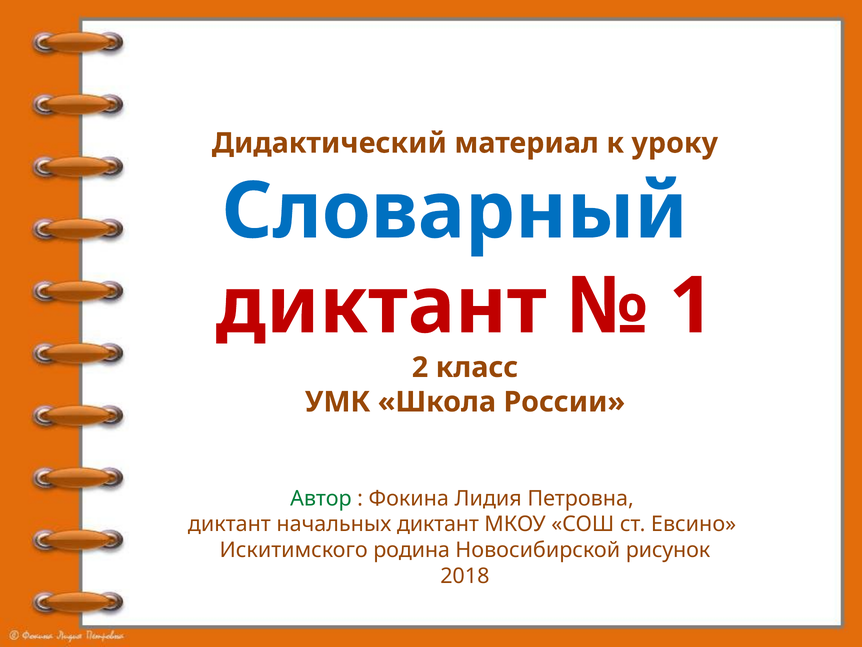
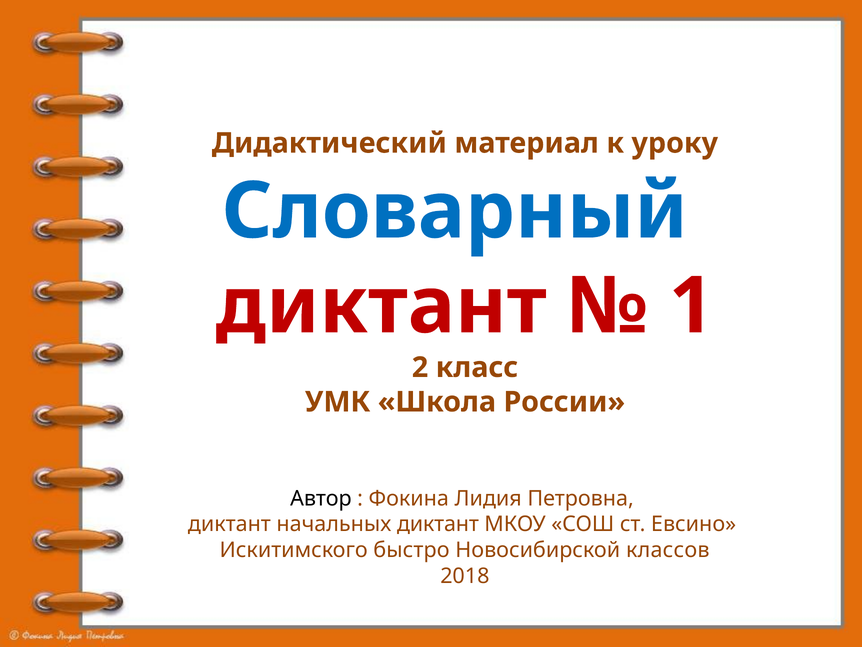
Автор colour: green -> black (321, 498)
родина: родина -> быстро (411, 550)
рисунок: рисунок -> классов (668, 550)
